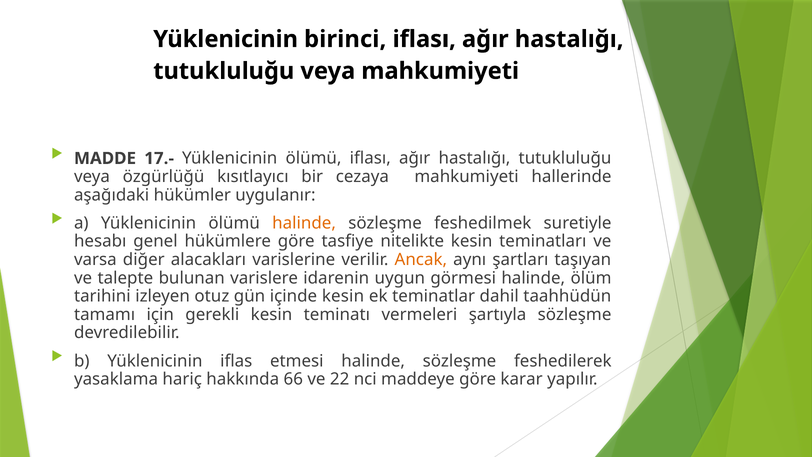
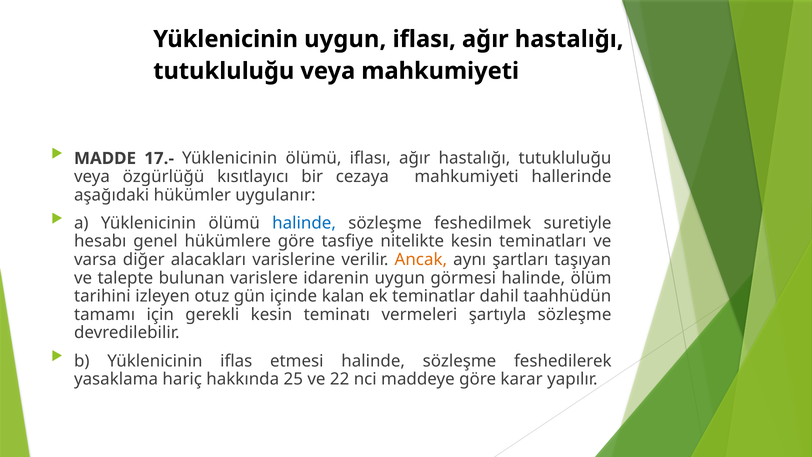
Yüklenicinin birinci: birinci -> uygun (345, 39)
halinde colour: orange -> blue (304, 223)
içinde kesin: kesin -> kalan (343, 296)
66: 66 -> 25 (293, 379)
